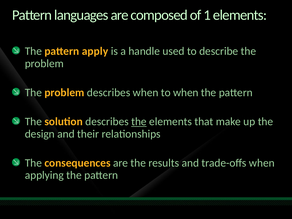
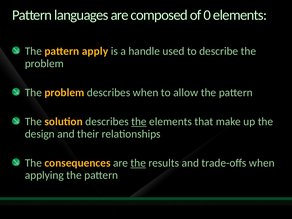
1: 1 -> 0 (207, 15)
to when: when -> allow (186, 93)
the underline: none -> present (138, 163)
